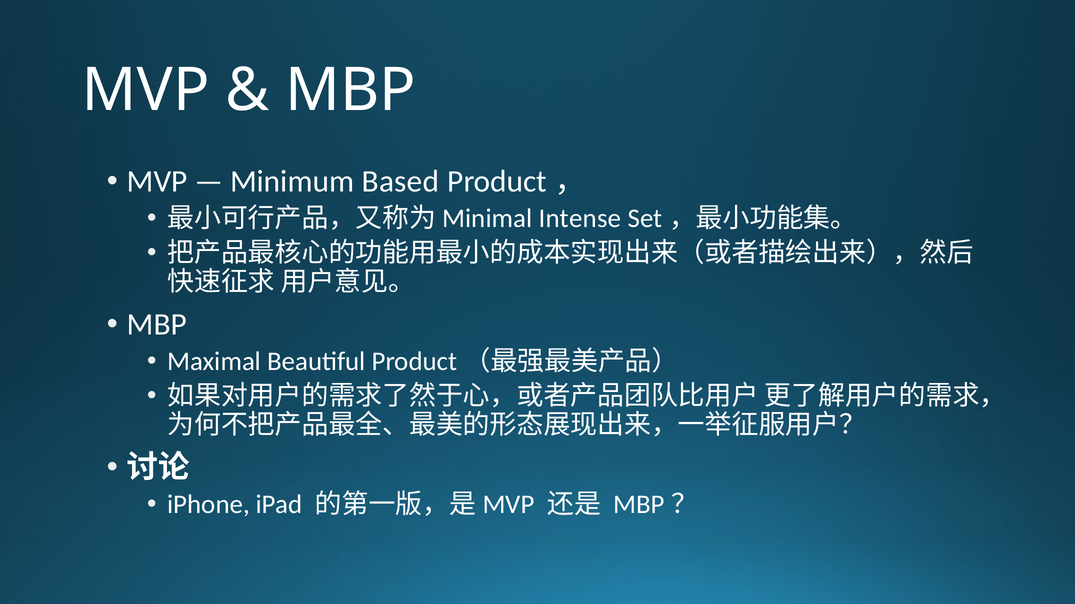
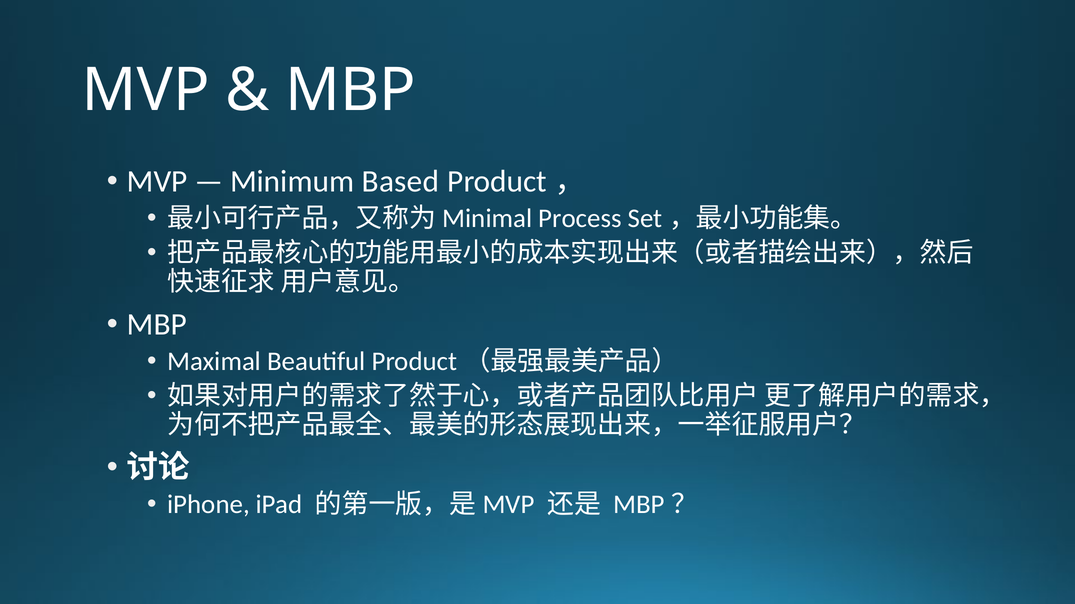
Intense: Intense -> Process (580, 219)
